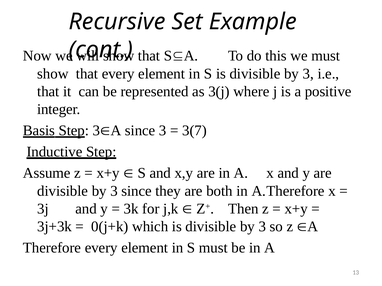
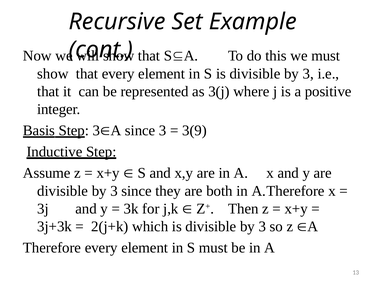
3(7: 3(7 -> 3(9 (194, 131)
0(j+k: 0(j+k -> 2(j+k (110, 227)
